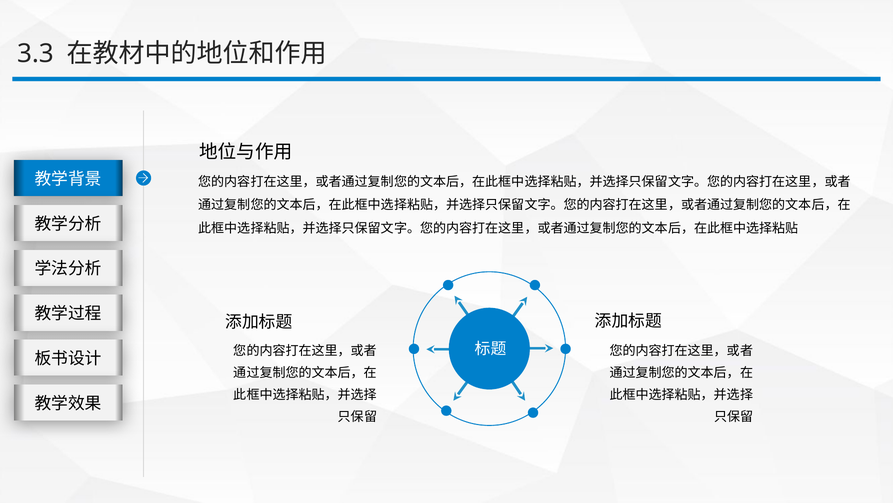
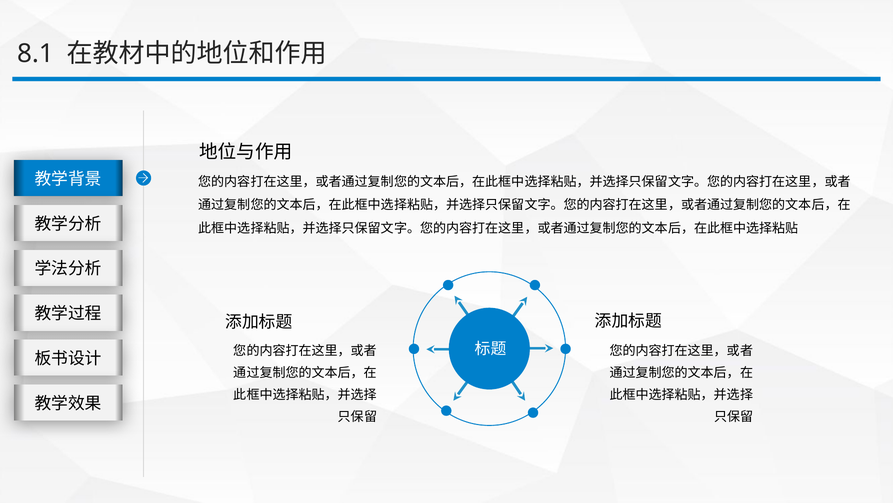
3.3: 3.3 -> 8.1 (35, 53)
